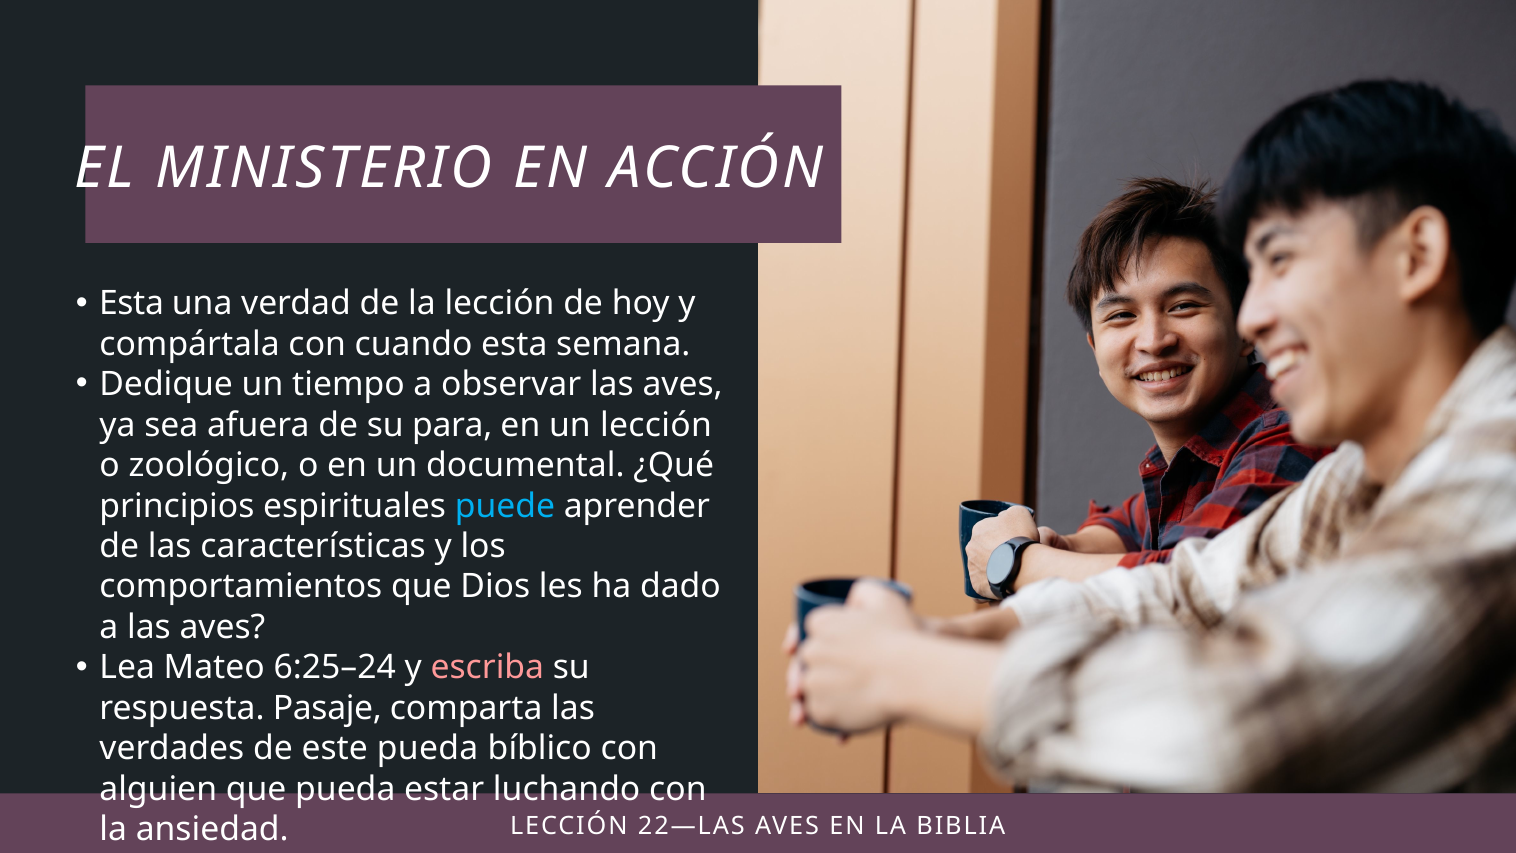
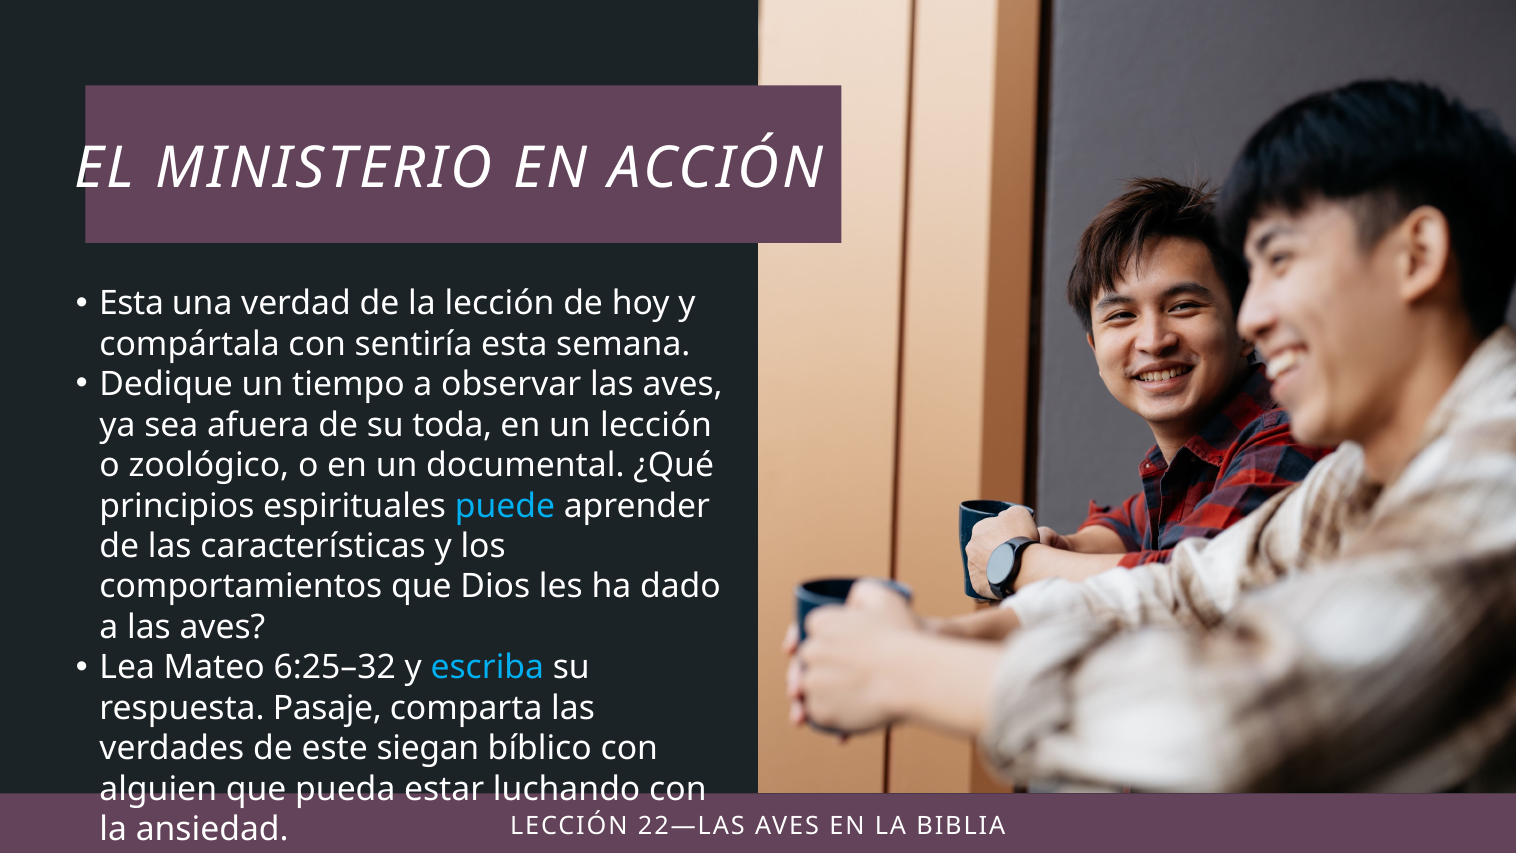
cuando: cuando -> sentiría (414, 344)
para: para -> toda (452, 425)
6:25–24: 6:25–24 -> 6:25–32 (335, 668)
escriba colour: pink -> light blue (487, 668)
este pueda: pueda -> siegan (428, 748)
